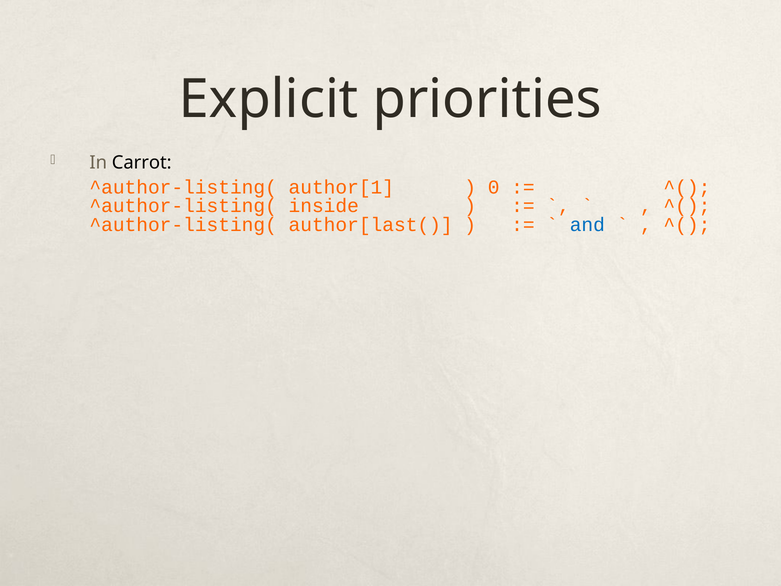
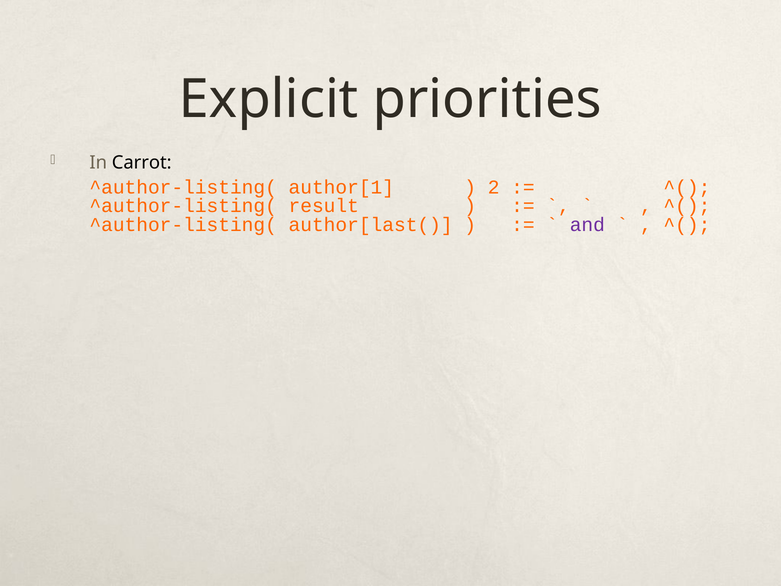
0: 0 -> 2 (494, 187)
inside: inside -> result (324, 206)
and colour: blue -> purple (587, 225)
